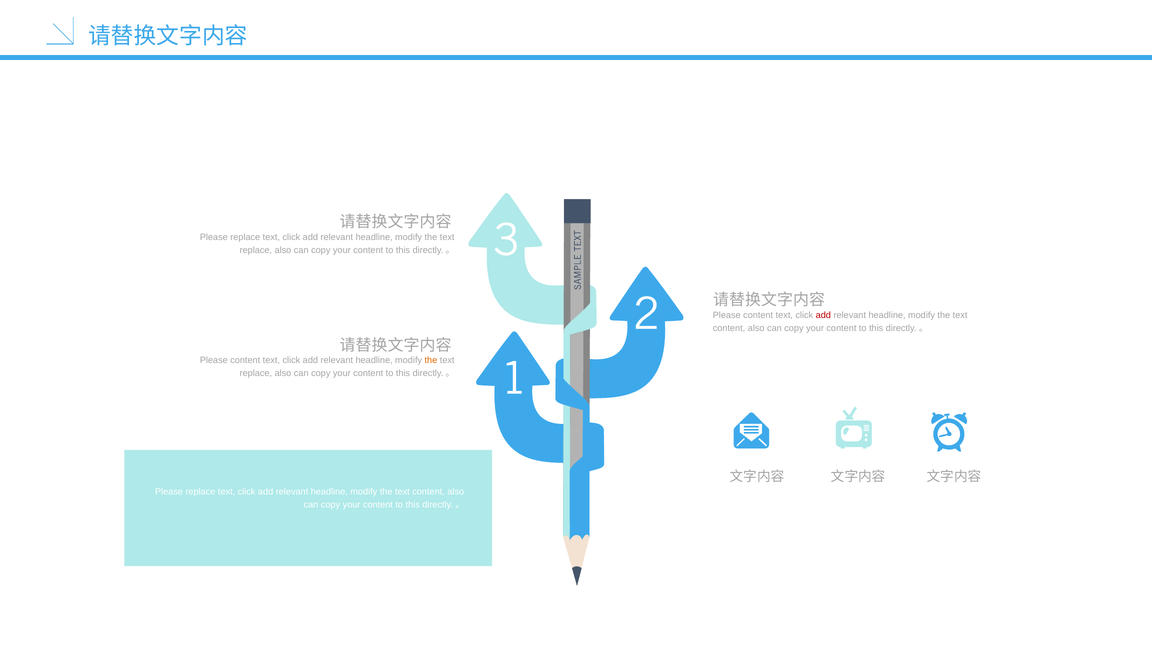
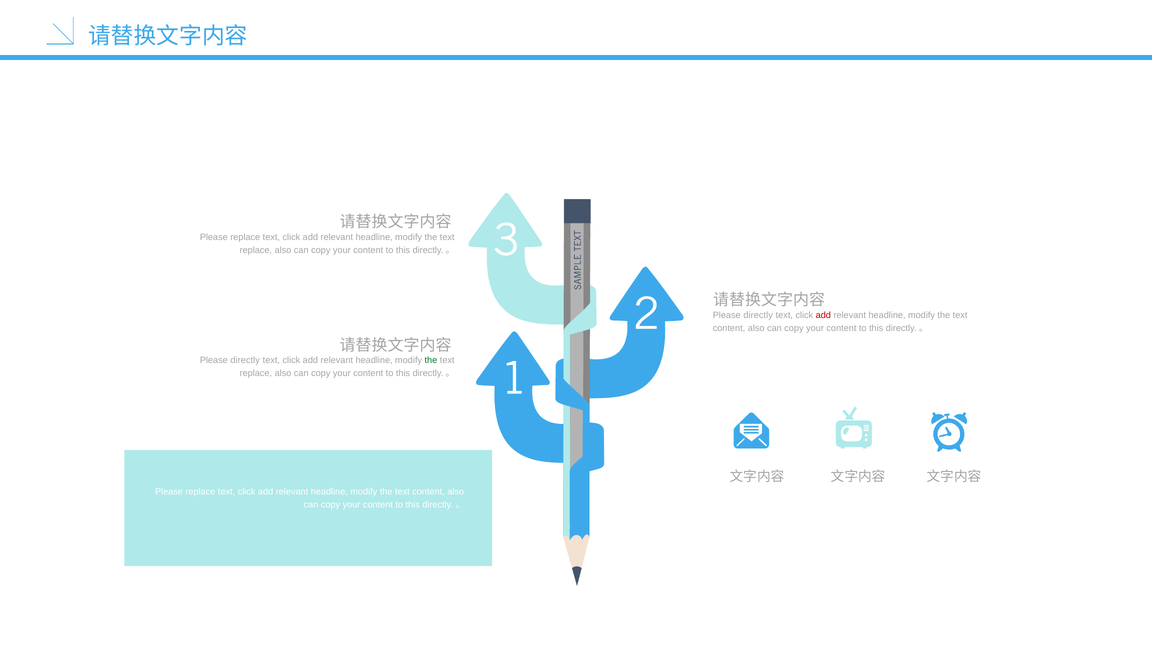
content: content -> directly (758, 315)
content: content -> directly (245, 360)
the colour: orange -> green (431, 360)
